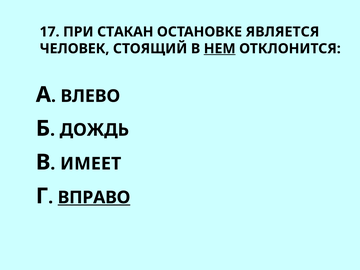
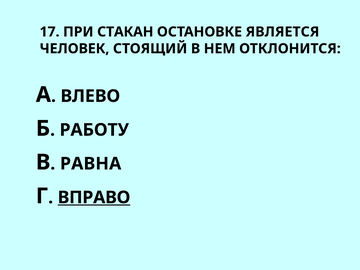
НЕМ underline: present -> none (220, 49)
ДОЖДЬ: ДОЖДЬ -> РАБОТУ (94, 130)
ИМЕЕТ: ИМЕЕТ -> РАВНА (91, 164)
